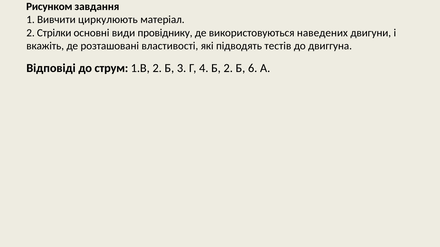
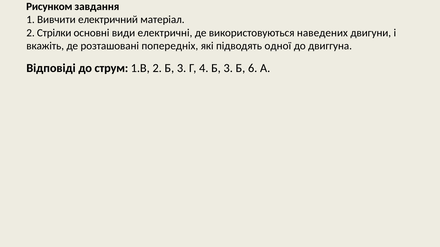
циркулюють: циркулюють -> електричний (108, 20)
провіднику: провіднику -> електричні (165, 33)
властивості: властивості -> попередніх (170, 46)
тестів: тестів -> одної (278, 46)
4 Б 2: 2 -> 3 (228, 68)
